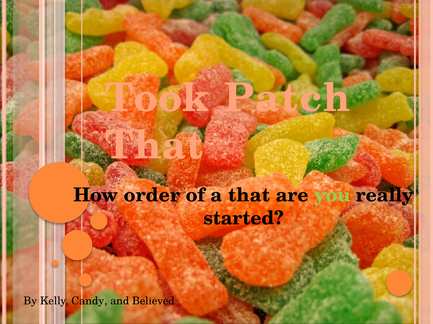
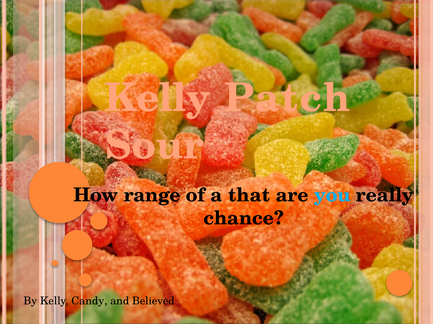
Took: Took -> Kelly (157, 98)
That: That -> Sour (155, 146)
order: order -> range (152, 195)
you colour: light green -> light blue (332, 195)
started: started -> chance (244, 219)
